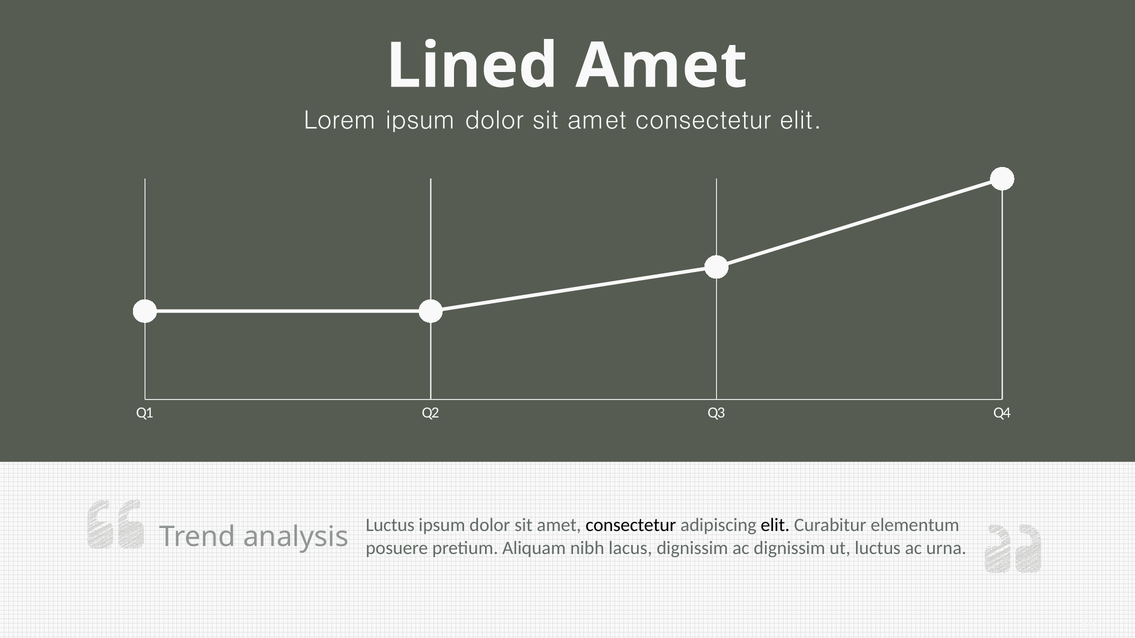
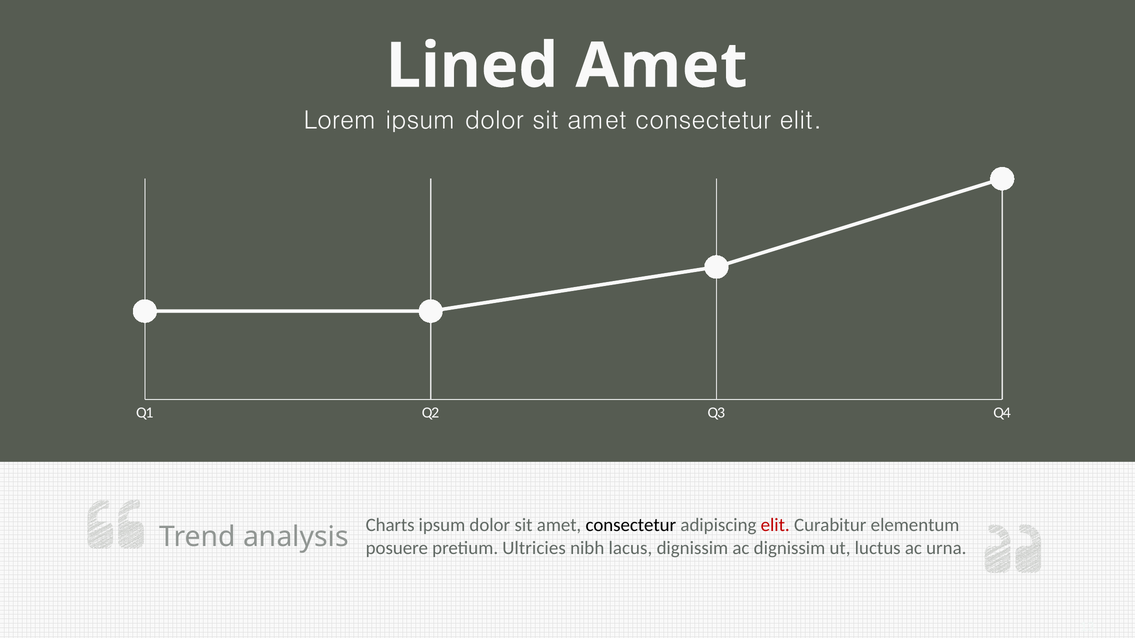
Luctus: Luctus -> Charts (390, 526)
elit colour: black -> red (775, 526)
Aliquam: Aliquam -> Ultricies (534, 548)
